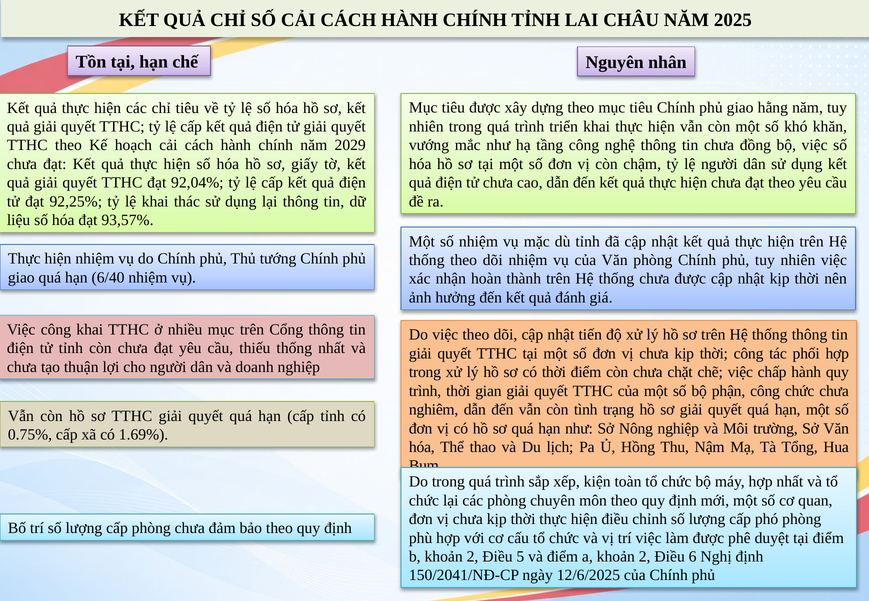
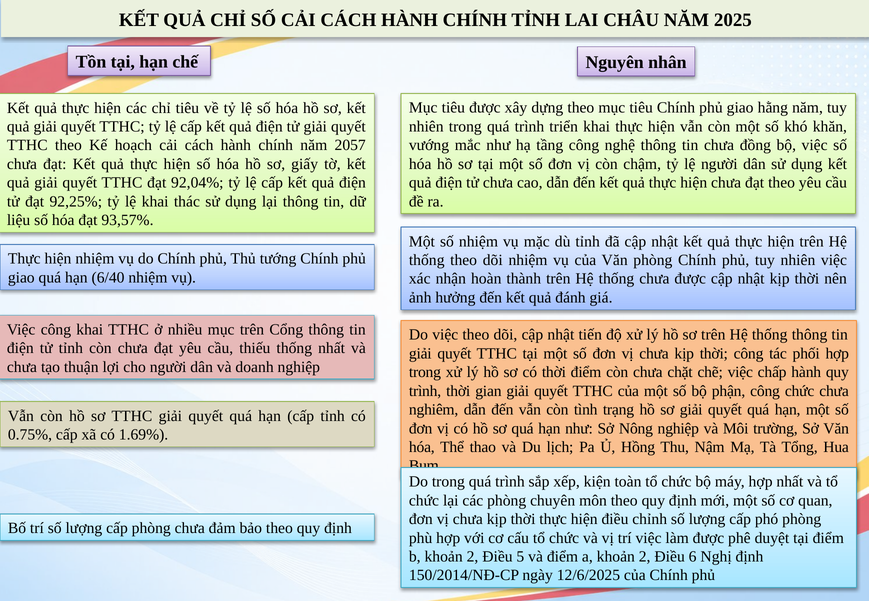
2029: 2029 -> 2057 (350, 145)
150/2041/NĐ-CP: 150/2041/NĐ-CP -> 150/2014/NĐ-CP (464, 576)
